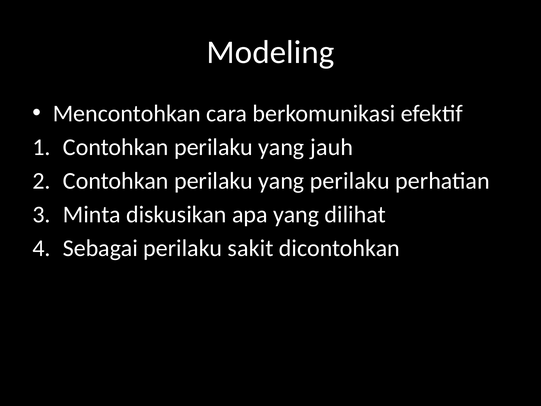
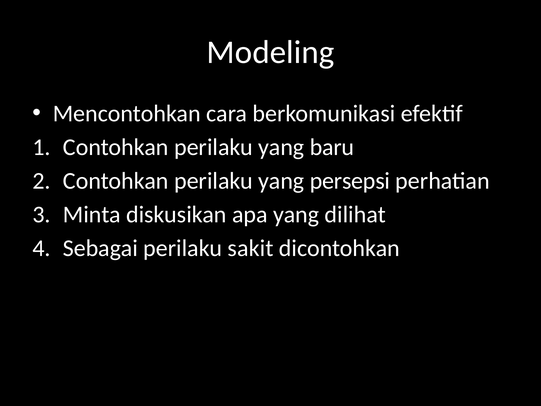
jauh: jauh -> baru (332, 147)
yang perilaku: perilaku -> persepsi (350, 181)
